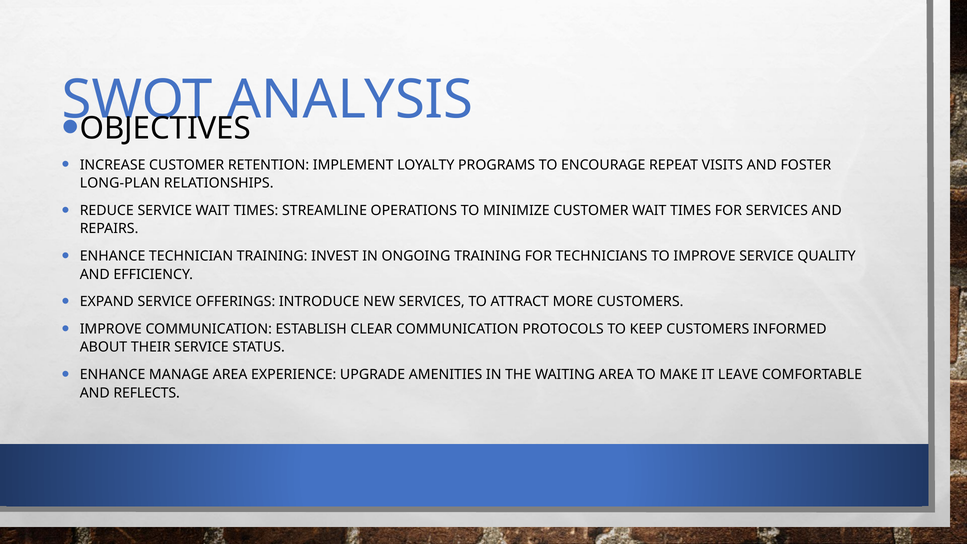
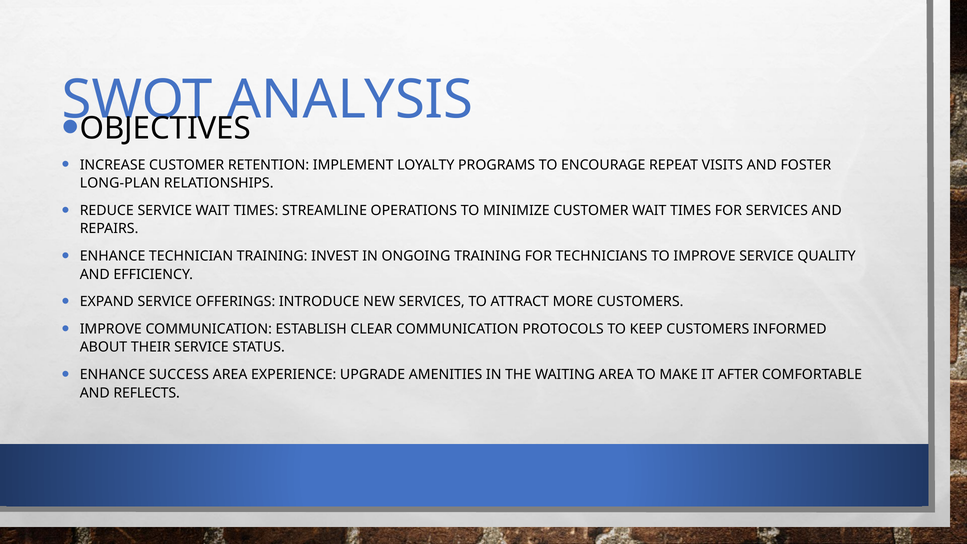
MANAGE: MANAGE -> SUCCESS (179, 375)
LEAVE: LEAVE -> AFTER (738, 375)
